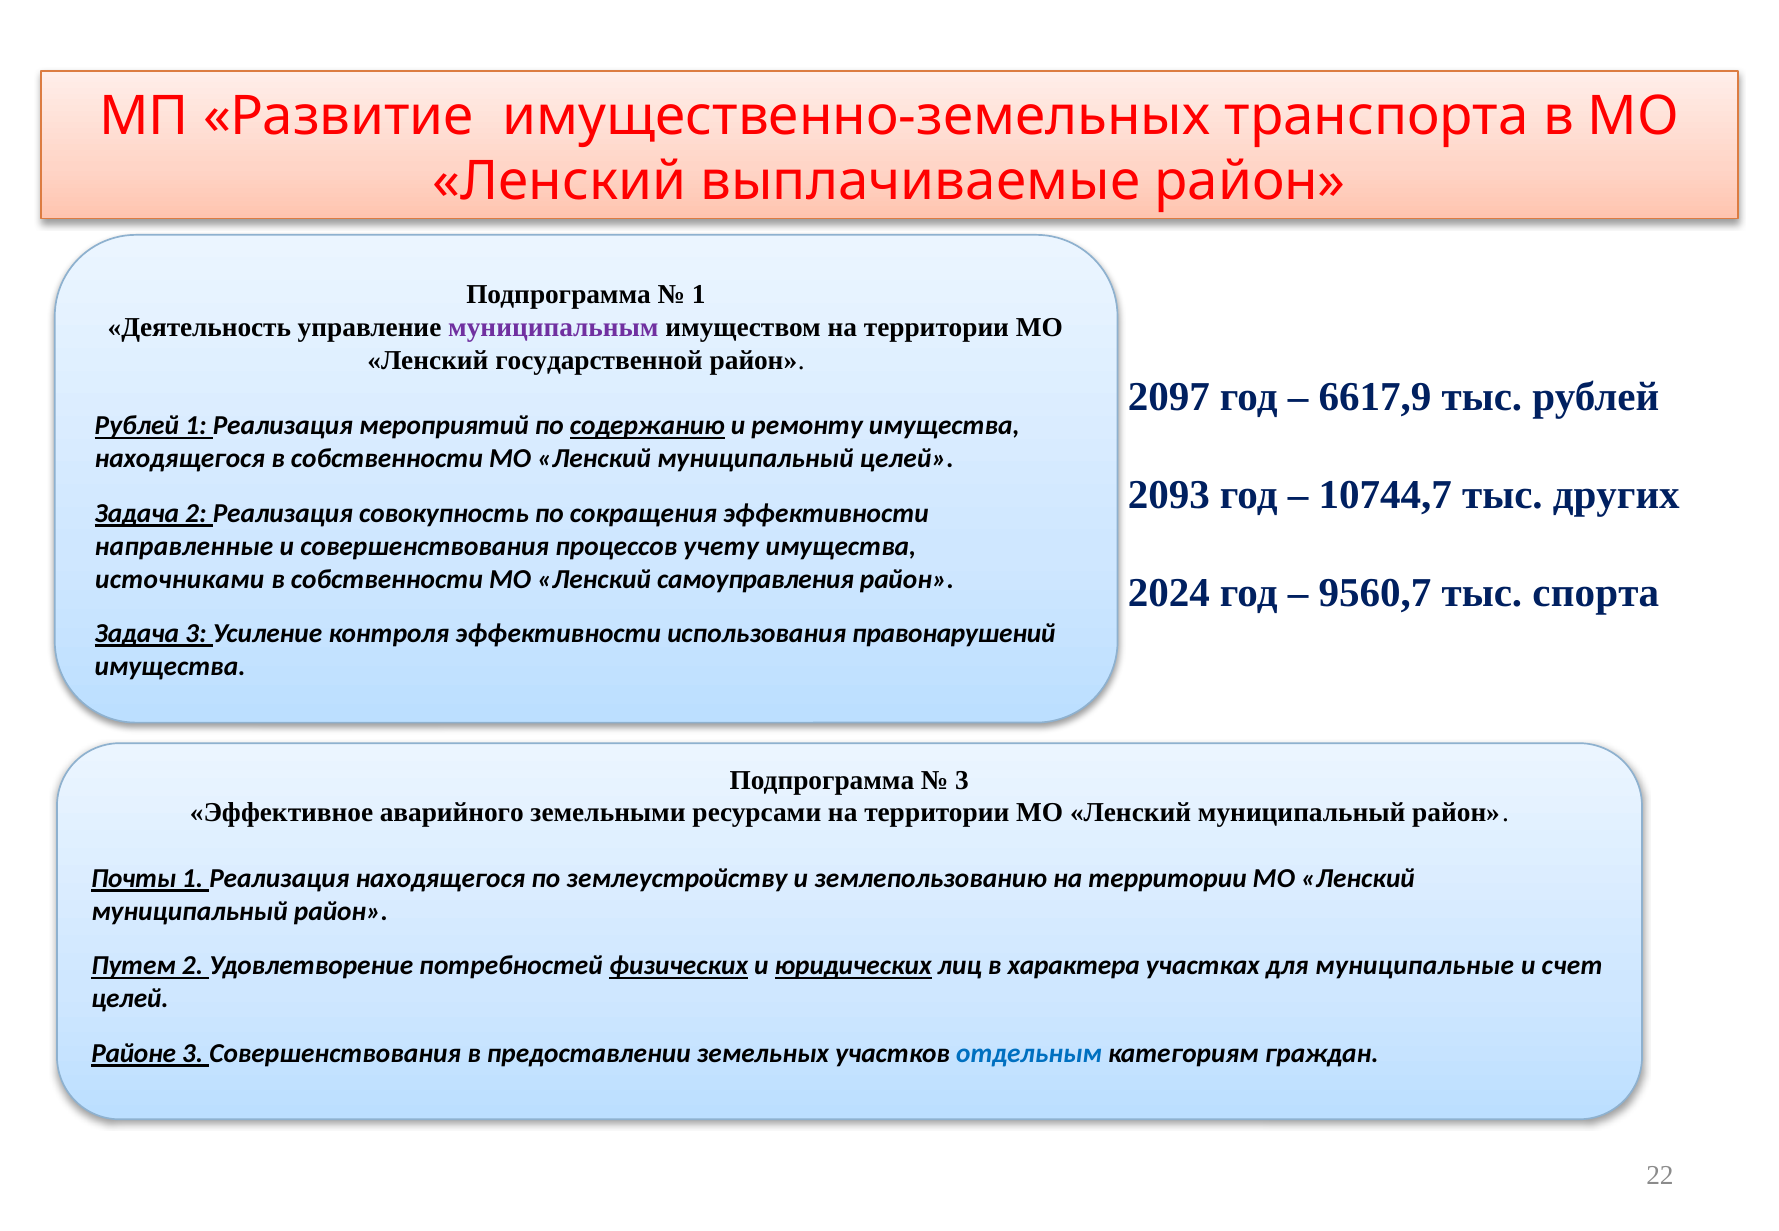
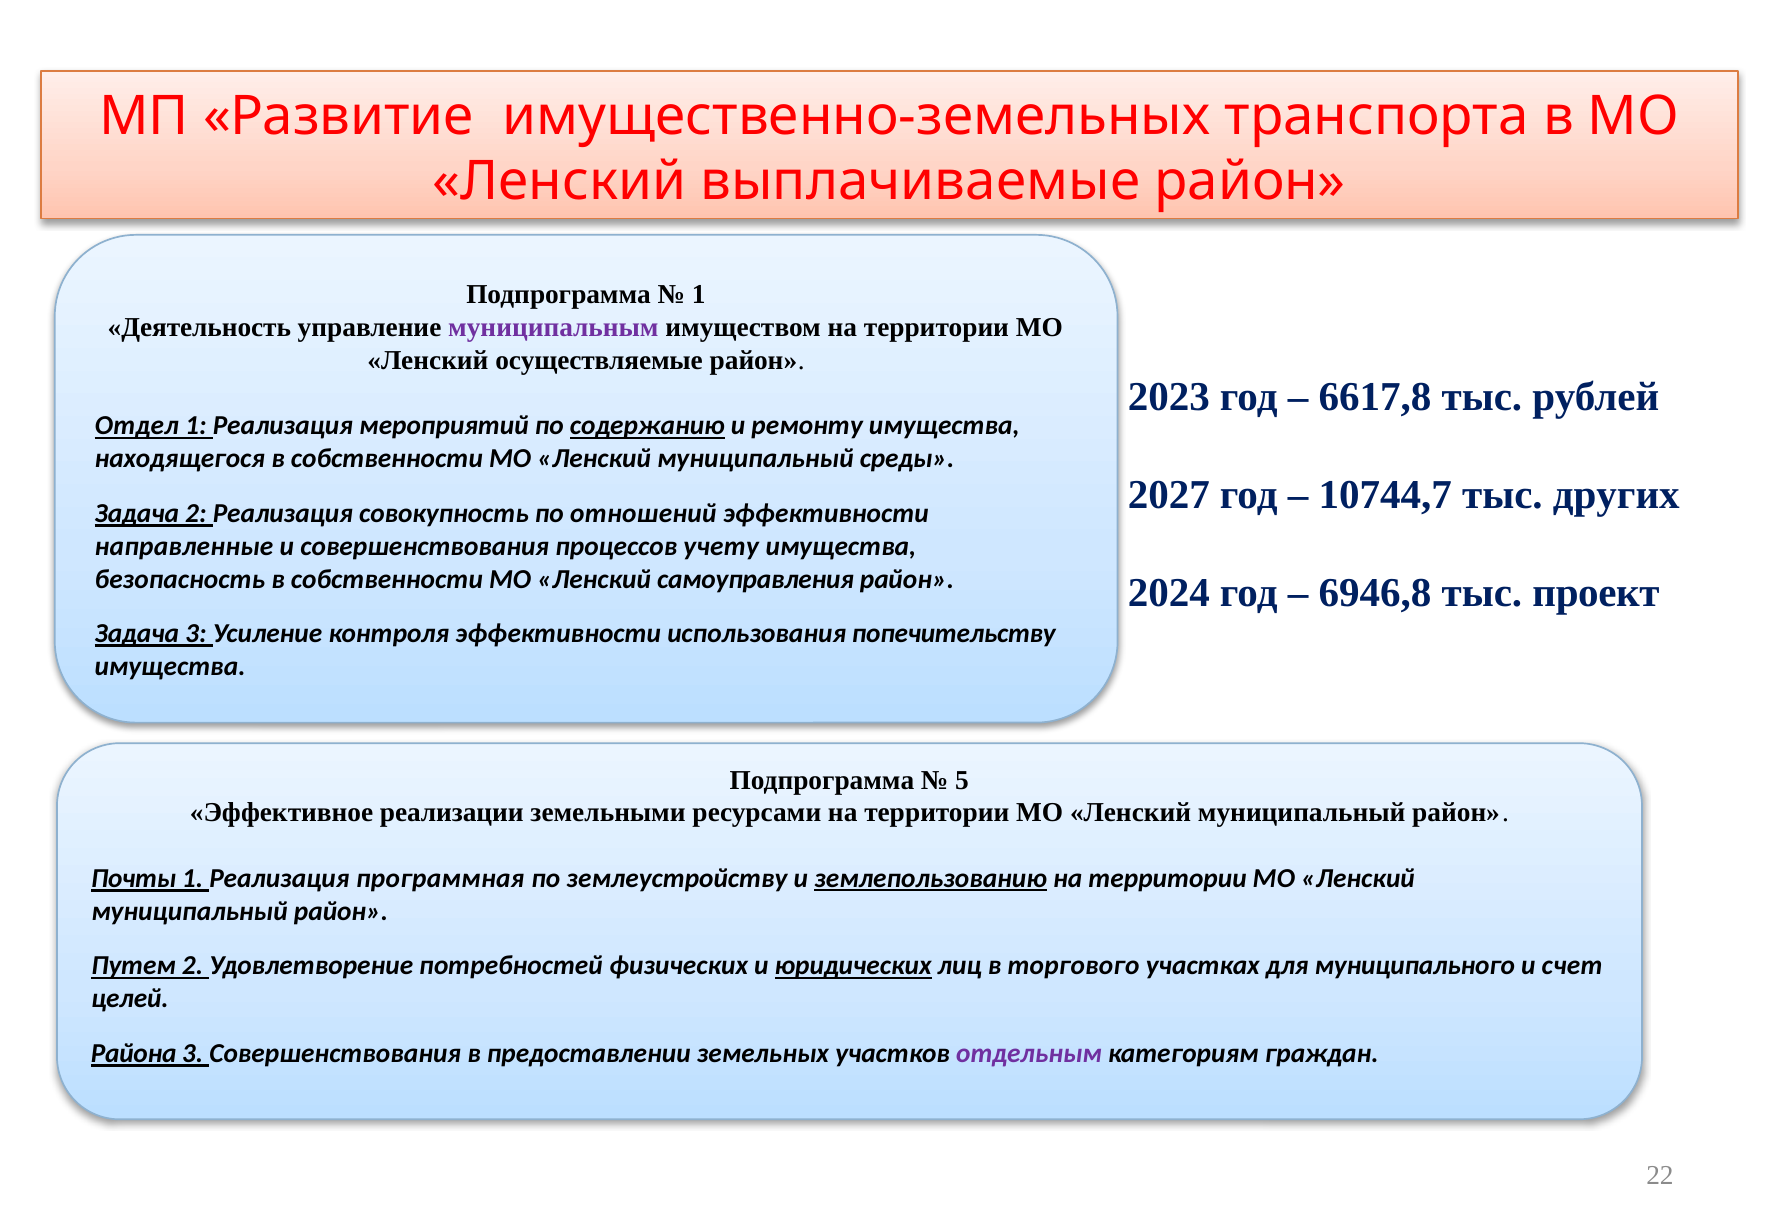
государственной: государственной -> осуществляемые (599, 360)
2097: 2097 -> 2023 (1169, 397)
6617,9: 6617,9 -> 6617,8 (1375, 397)
Рублей: Рублей -> Отдел (137, 426)
муниципальный целей: целей -> среды (907, 459)
2093: 2093 -> 2027 (1169, 495)
сокращения: сокращения -> отношений (643, 514)
источниками: источниками -> безопасность (180, 579)
9560,7: 9560,7 -> 6946,8 (1375, 594)
спорта: спорта -> проект (1596, 594)
правонарушений: правонарушений -> попечительству (954, 634)
3: 3 -> 5 (962, 780)
аварийного: аварийного -> реализации (452, 813)
Реализация находящегося: находящегося -> программная (440, 879)
землепользованию underline: none -> present (931, 879)
физических underline: present -> none (679, 966)
характера: характера -> торгового (1074, 966)
муниципальные: муниципальные -> муниципального (1415, 966)
Районе: Районе -> Района (134, 1054)
отдельным colour: blue -> purple (1029, 1054)
